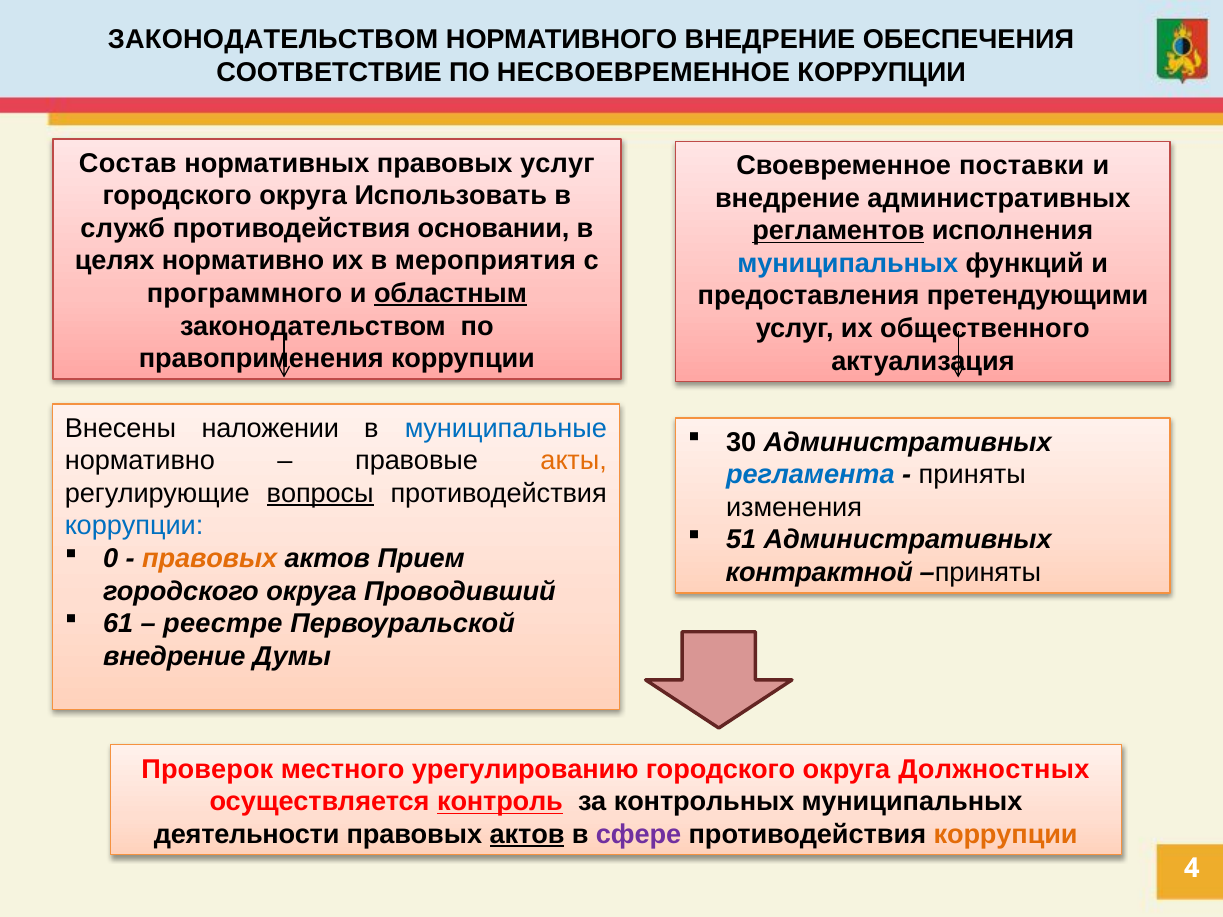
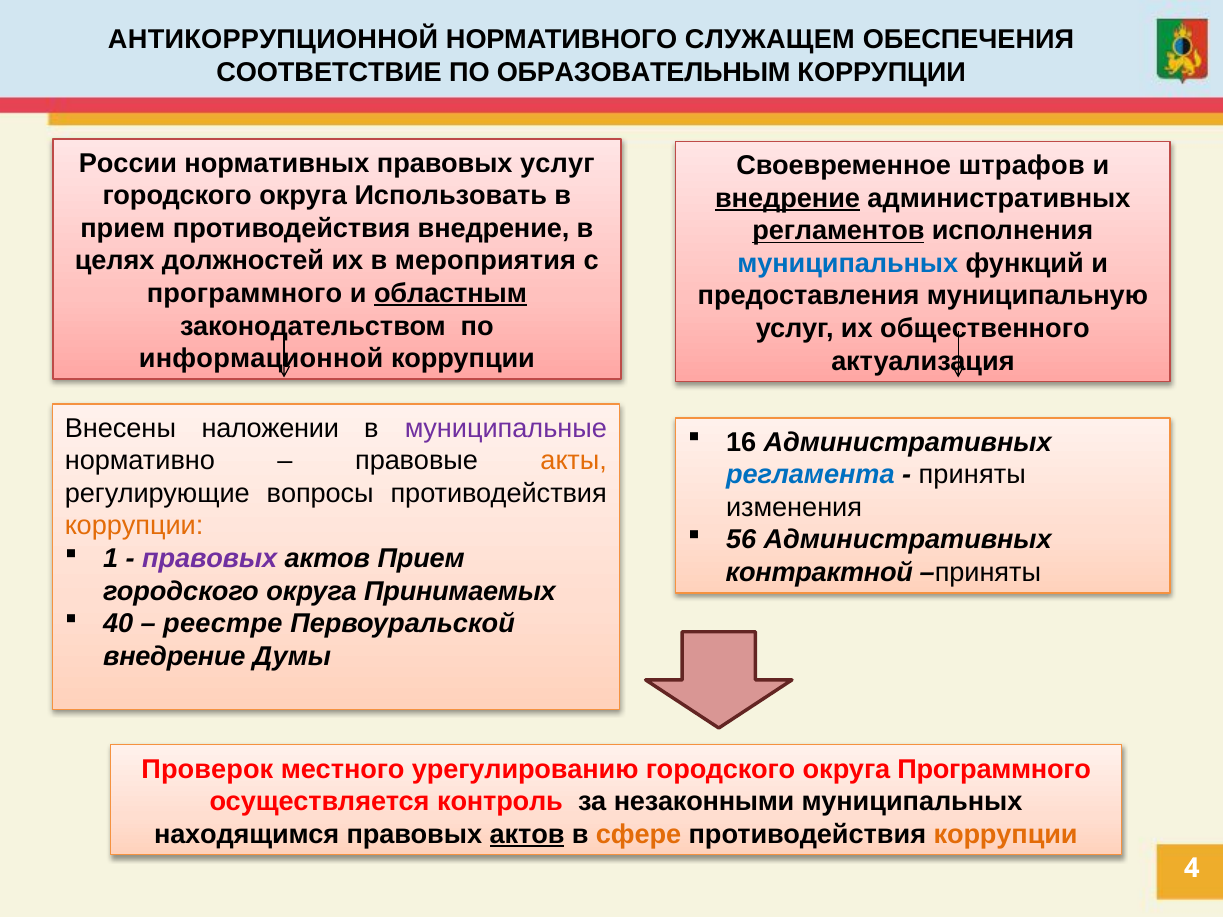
ЗАКОНОДАТЕЛЬСТВОМ: ЗАКОНОДАТЕЛЬСТВОМ -> АНТИКОРРУПЦИОННОЙ (273, 40)
НОРМАТИВНОГО ВНЕДРЕНИЕ: ВНЕДРЕНИЕ -> СЛУЖАЩЕМ (770, 40)
НЕСВОЕВРЕМЕННОЕ: НЕСВОЕВРЕМЕННОЕ -> ОБРАЗОВАТЕЛЬНЫМ (644, 72)
Состав: Состав -> России (128, 163)
поставки: поставки -> штрафов (1022, 166)
внедрение underline: none -> present (788, 198)
служб: служб -> прием (123, 228)
противодействия основании: основании -> внедрение (494, 228)
целях нормативно: нормативно -> должностей (243, 261)
претендующими: претендующими -> муниципальную (1037, 296)
правоприменения: правоприменения -> информационной (261, 359)
муниципальные colour: blue -> purple (506, 428)
30: 30 -> 16 (741, 442)
вопросы underline: present -> none (320, 494)
коррупции colour: blue -> orange (134, 526)
51: 51 -> 56 (741, 540)
0: 0 -> 1 (111, 559)
правовых colour: orange -> purple (210, 559)
Проводивший: Проводивший -> Принимаемых (460, 591)
61: 61 -> 40 (118, 624)
округа Должностных: Должностных -> Программного (994, 769)
контроль underline: present -> none (500, 802)
контрольных: контрольных -> незаконными (704, 802)
деятельности: деятельности -> находящимся (247, 834)
сфере colour: purple -> orange (639, 834)
